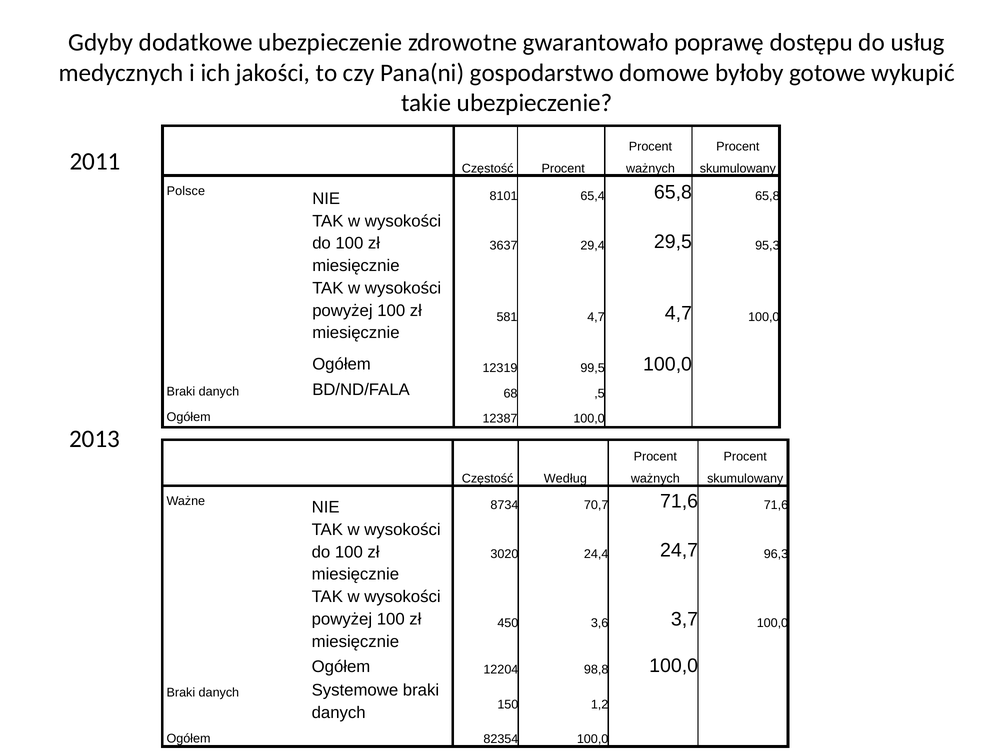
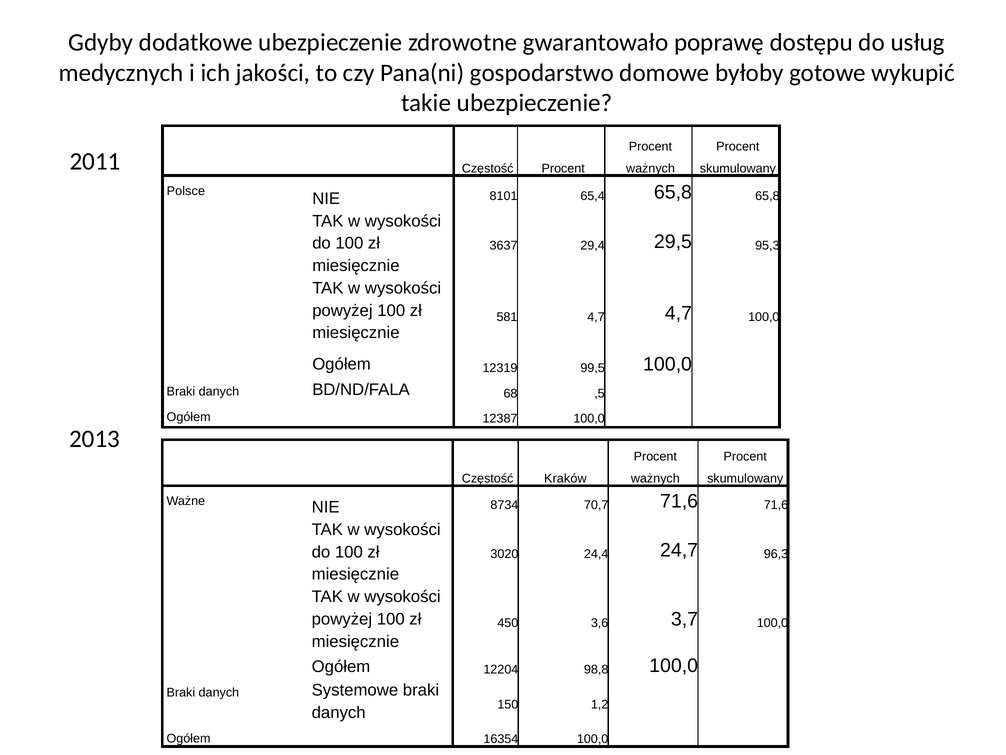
Według: Według -> Kraków (565, 478)
82354: 82354 -> 16354 (501, 739)
